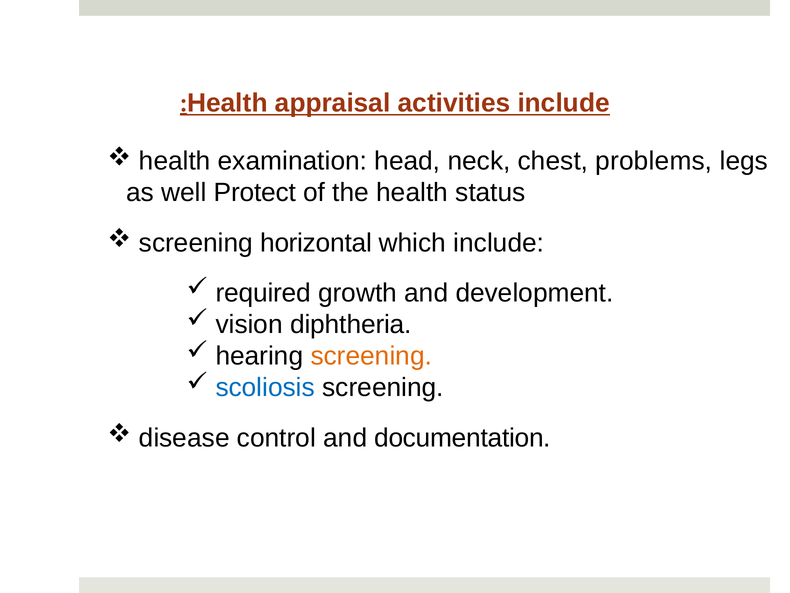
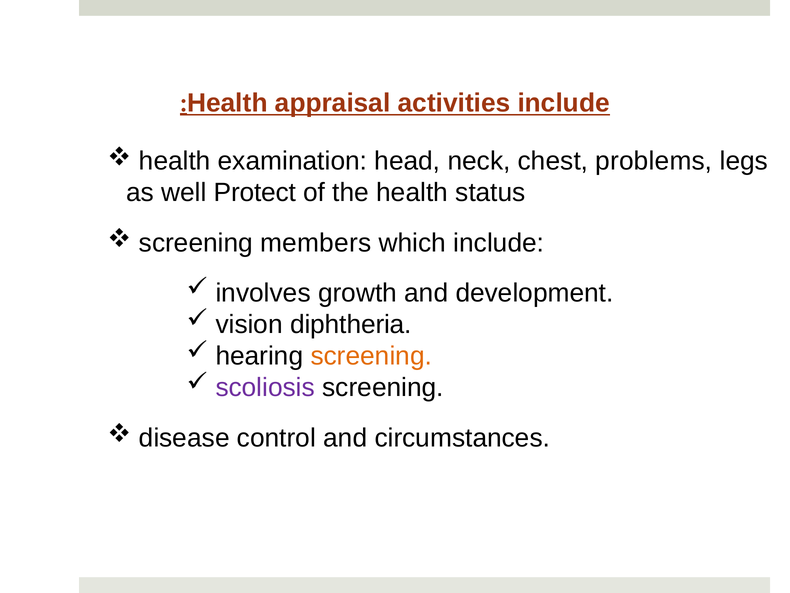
horizontal: horizontal -> members (316, 243)
required: required -> involves (263, 293)
scoliosis colour: blue -> purple (265, 387)
documentation: documentation -> circumstances (462, 438)
